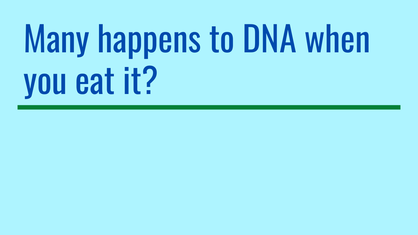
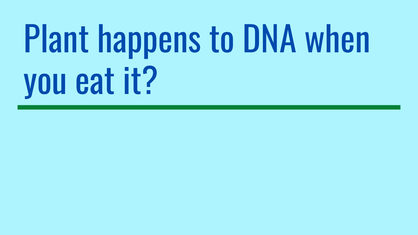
Many: Many -> Plant (56, 41)
